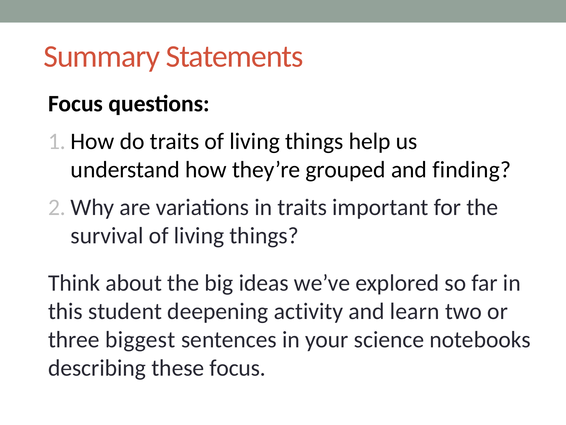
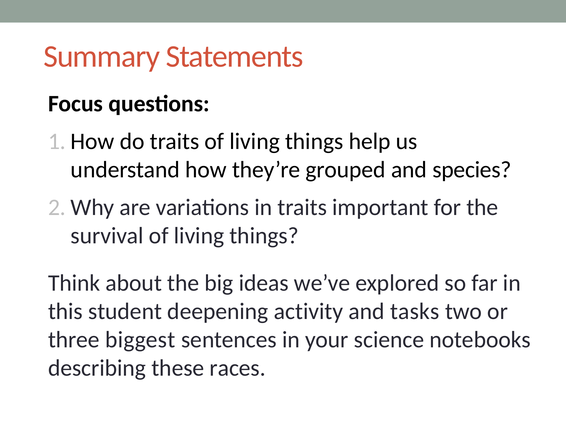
finding: finding -> species (472, 170)
learn: learn -> tasks (415, 311)
these focus: focus -> races (238, 368)
